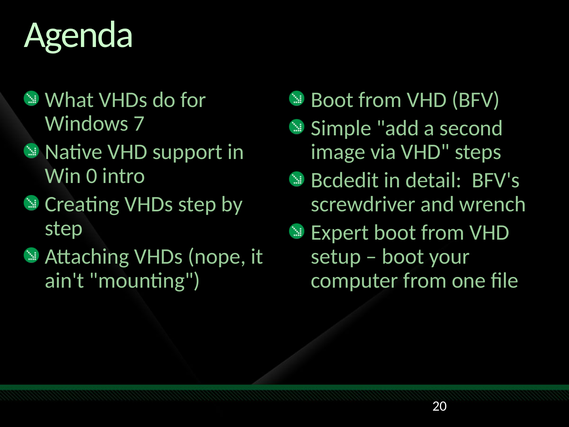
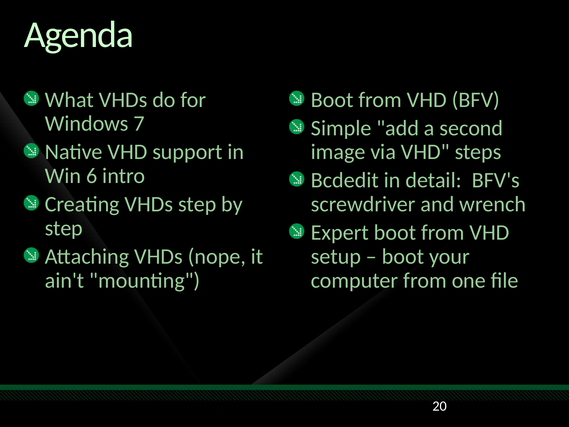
0: 0 -> 6 (92, 176)
